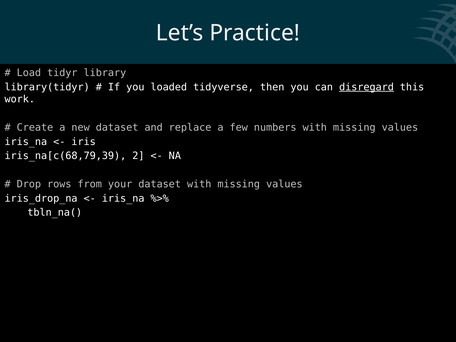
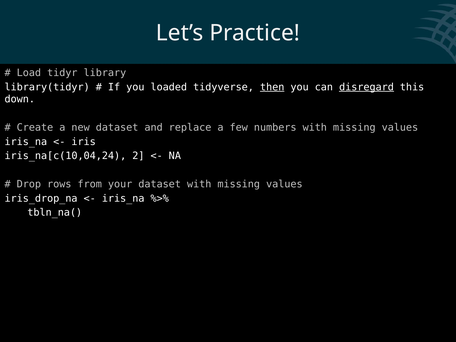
then underline: none -> present (272, 87)
work: work -> down (20, 99)
iris_na[c(68,79,39: iris_na[c(68,79,39 -> iris_na[c(10,04,24 (65, 156)
